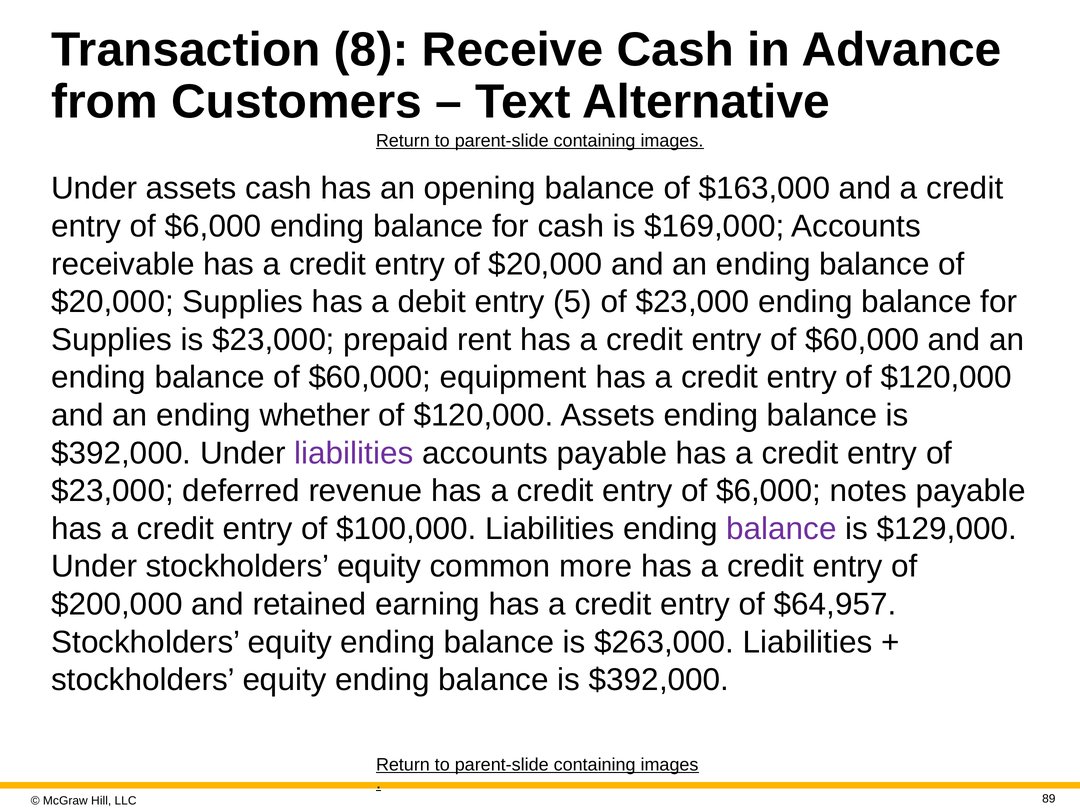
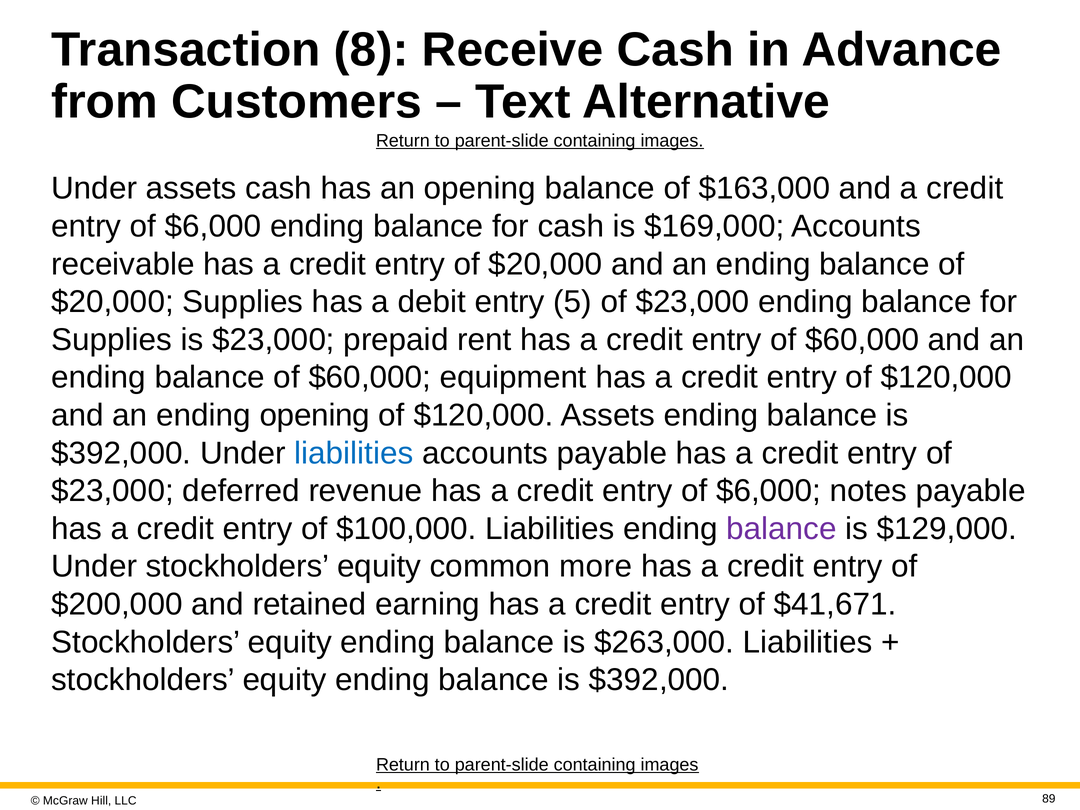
ending whether: whether -> opening (315, 415)
liabilities colour: purple -> blue (354, 453)
$64,957: $64,957 -> $41,671 (835, 604)
